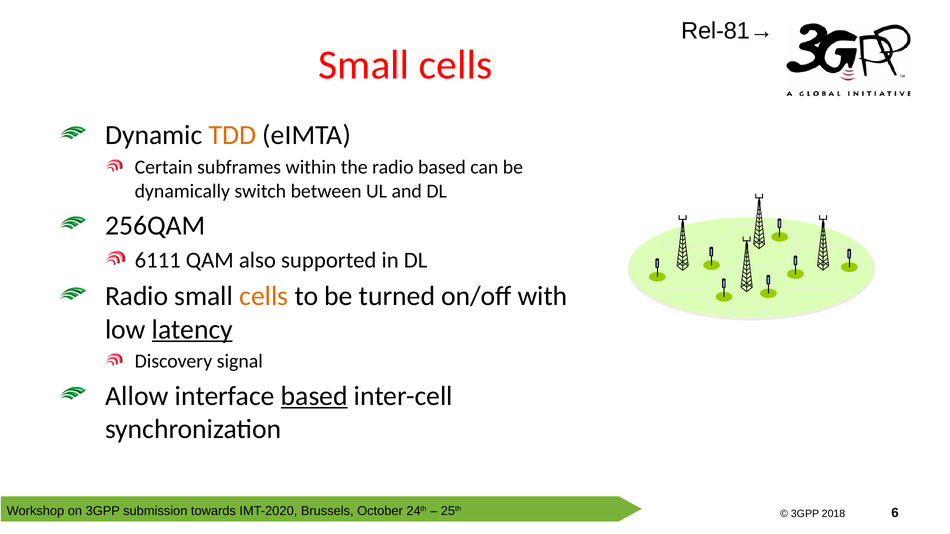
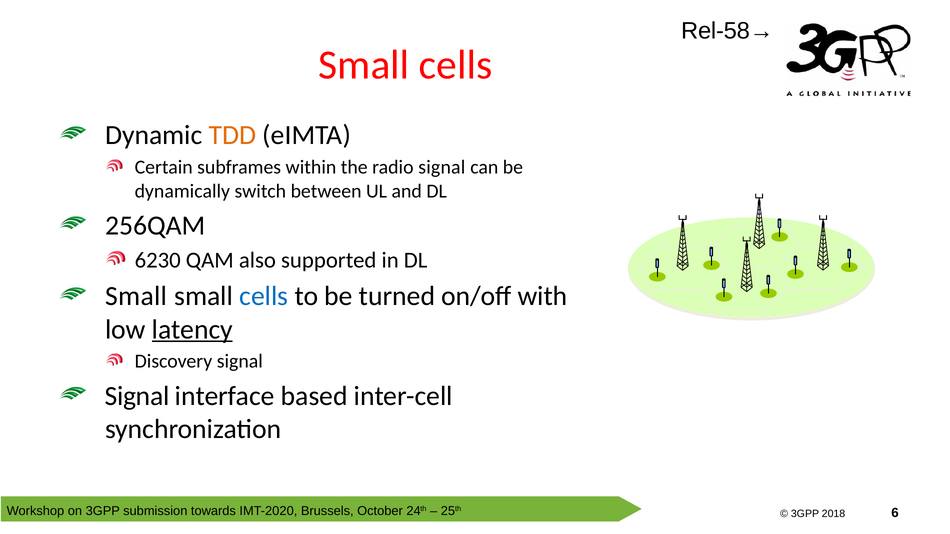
Rel-81→: Rel-81→ -> Rel-58→ (727, 31)
radio based: based -> signal (442, 167)
6111: 6111 -> 6230 (158, 260)
Radio: Radio -> Small (136, 296)
cells colour: orange -> blue (264, 296)
Allow: Allow -> Signal (137, 396)
based underline: present -> none (314, 396)
